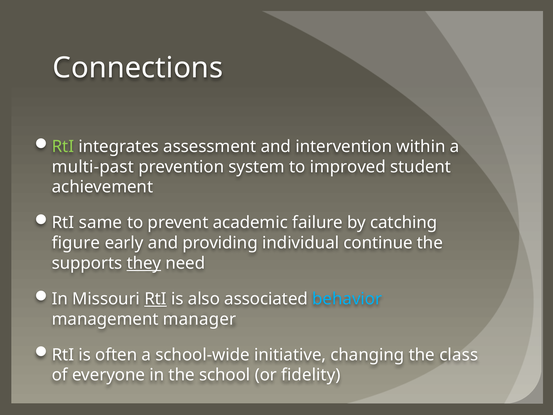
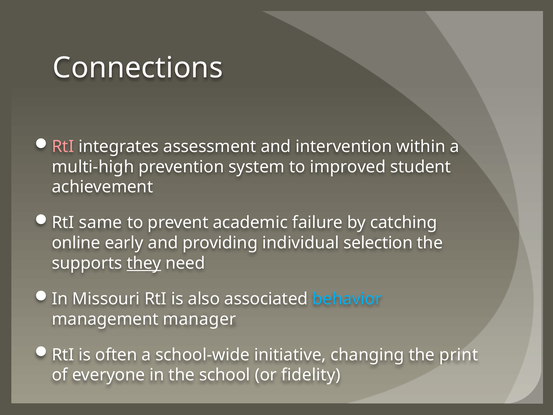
RtI colour: light green -> pink (63, 146)
multi-past: multi-past -> multi-high (93, 167)
figure: figure -> online (76, 243)
continue: continue -> selection (378, 243)
RtI underline: present -> none (156, 299)
class: class -> print (459, 355)
